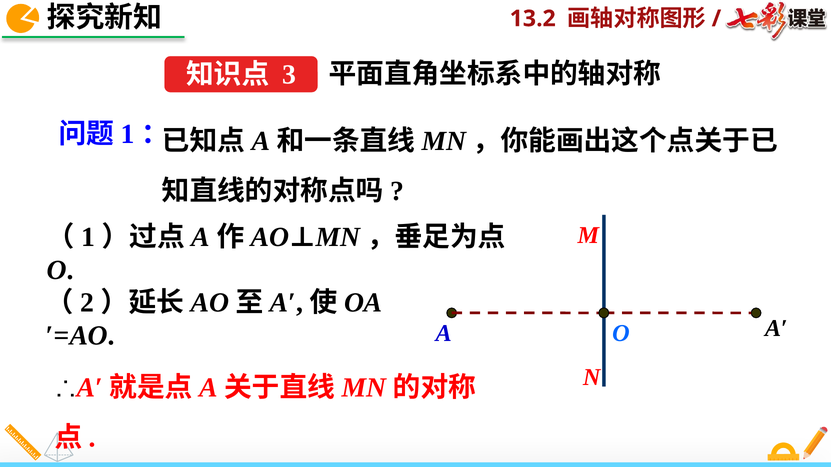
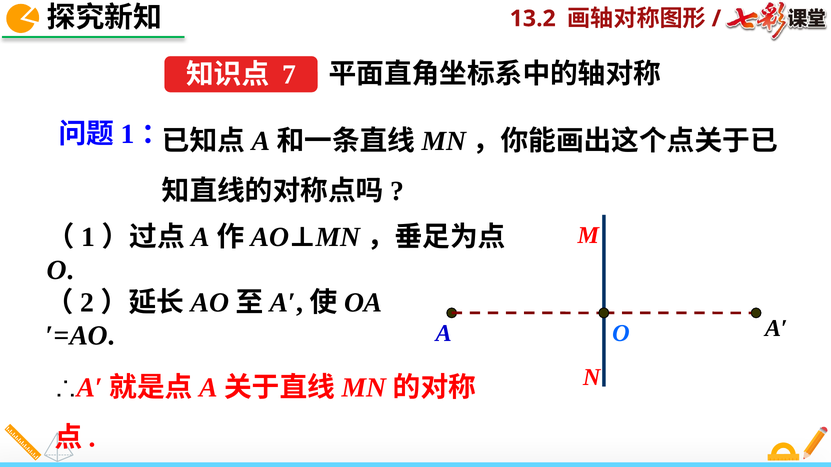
3: 3 -> 7 (289, 74)
